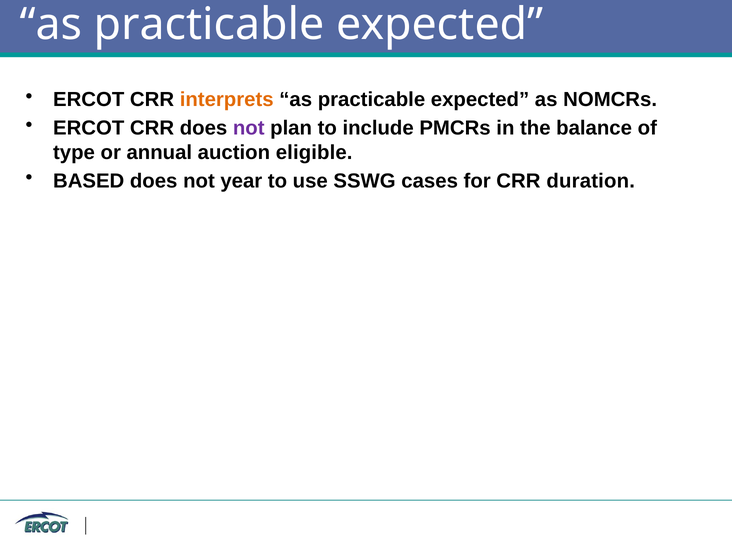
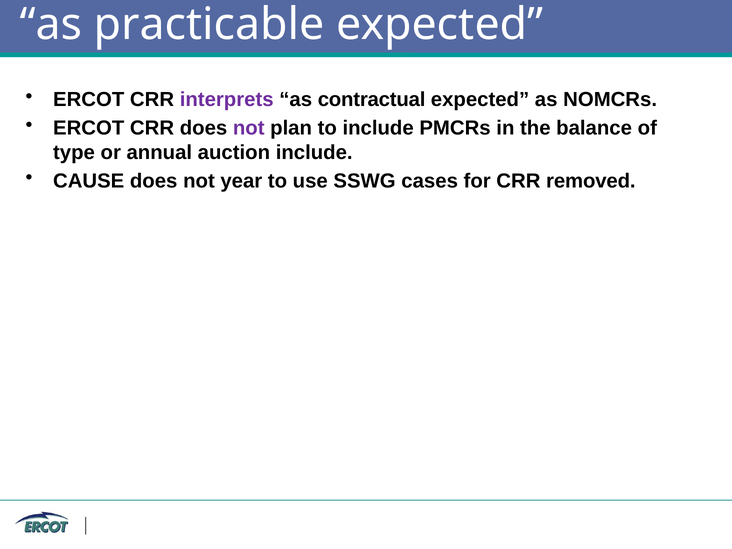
interprets colour: orange -> purple (227, 100)
practicable: practicable -> contractual (372, 100)
auction eligible: eligible -> include (314, 153)
BASED: BASED -> CAUSE (89, 181)
duration: duration -> removed (591, 181)
